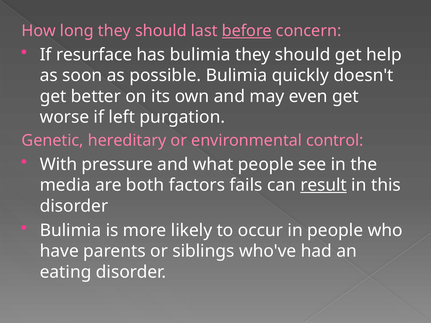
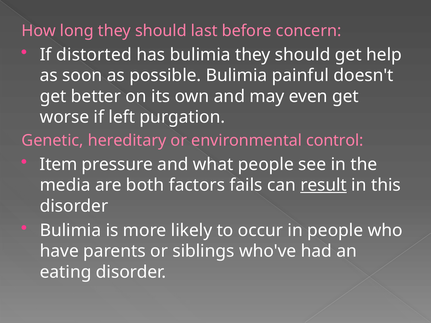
before underline: present -> none (247, 31)
resurface: resurface -> distorted (94, 55)
quickly: quickly -> painful (300, 76)
With: With -> Item (58, 164)
